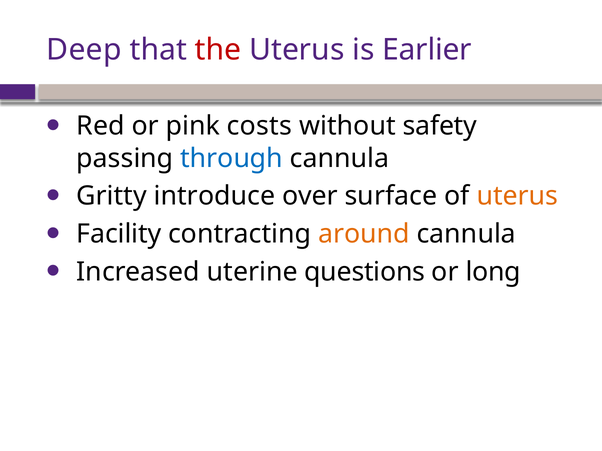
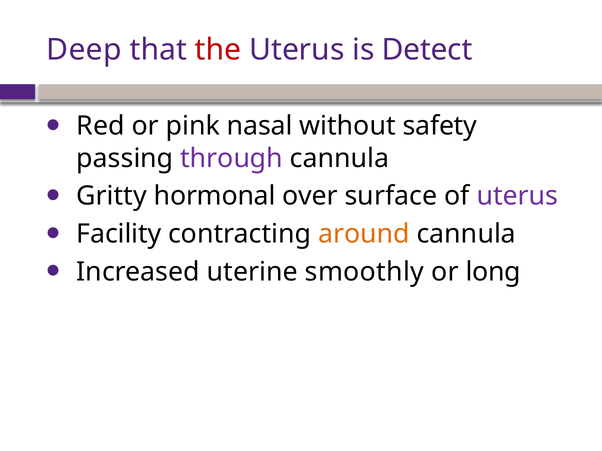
Earlier: Earlier -> Detect (427, 50)
costs: costs -> nasal (260, 126)
through colour: blue -> purple (232, 158)
introduce: introduce -> hormonal (215, 196)
uterus colour: orange -> purple (517, 196)
questions: questions -> smoothly (364, 272)
